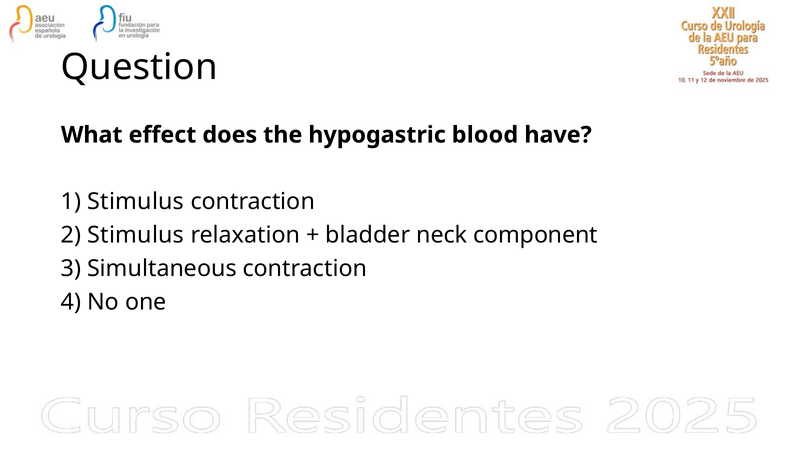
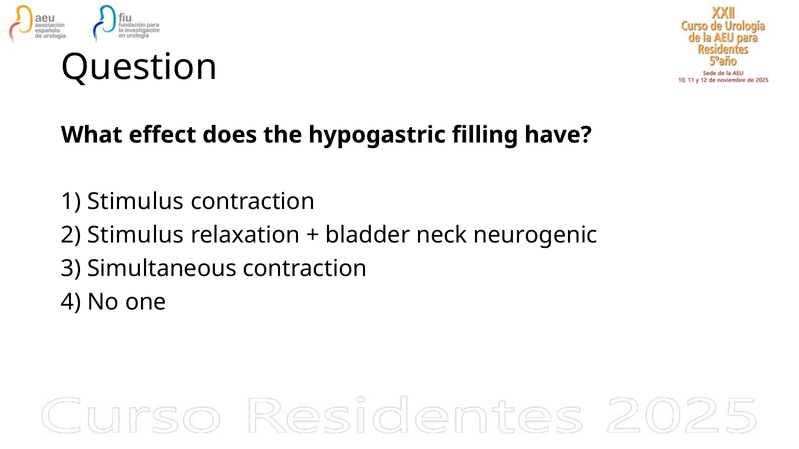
blood: blood -> filling (485, 135)
component: component -> neurogenic (536, 235)
